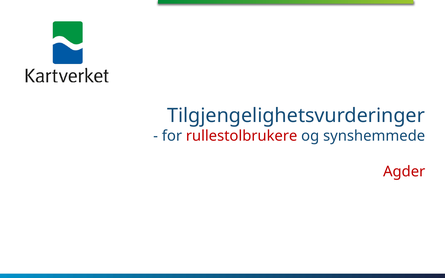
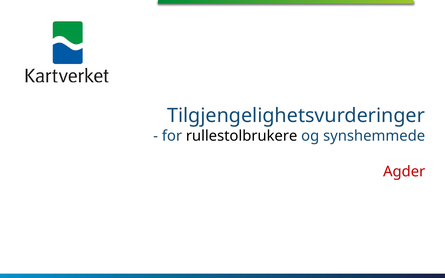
rullestolbrukere colour: red -> black (242, 136)
